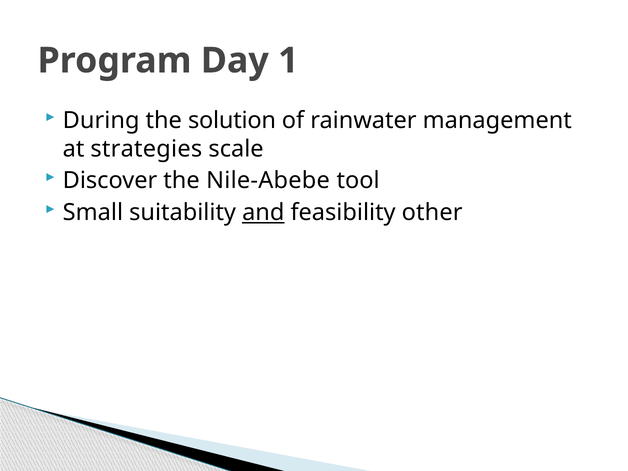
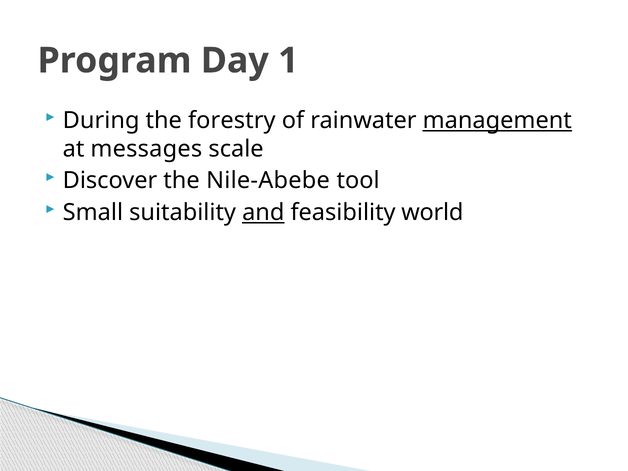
solution: solution -> forestry (232, 121)
management underline: none -> present (497, 121)
strategies: strategies -> messages (146, 149)
other: other -> world (432, 212)
